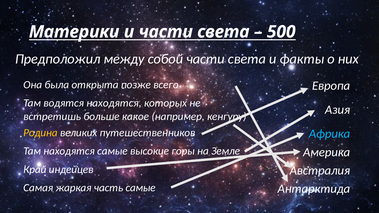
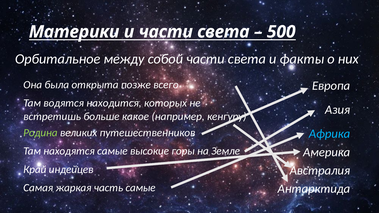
Предположил: Предположил -> Орбитальное (58, 59)
водятся находятся: находятся -> находится (114, 103)
Родина colour: yellow -> light green (40, 133)
